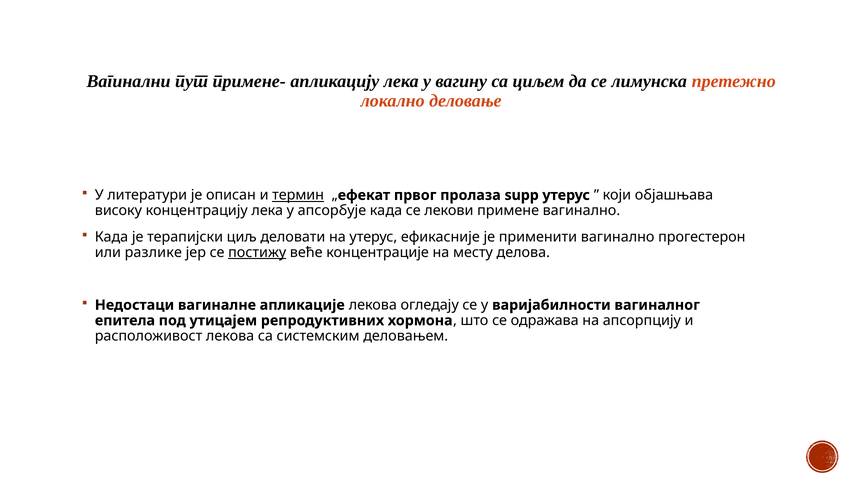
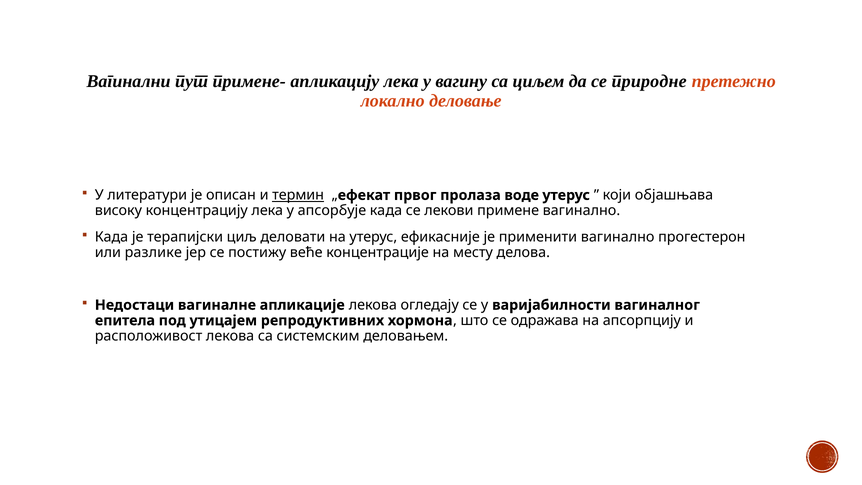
лимунска: лимунска -> природне (649, 81)
supp: supp -> воде (522, 195)
постижу underline: present -> none (257, 252)
